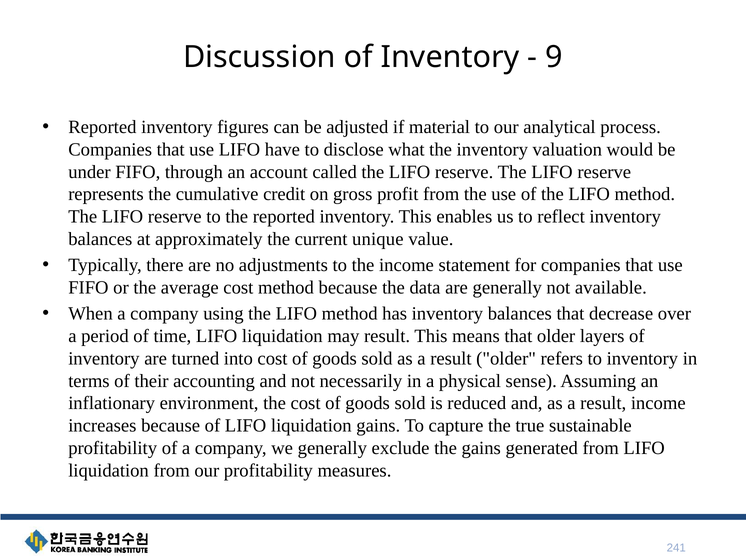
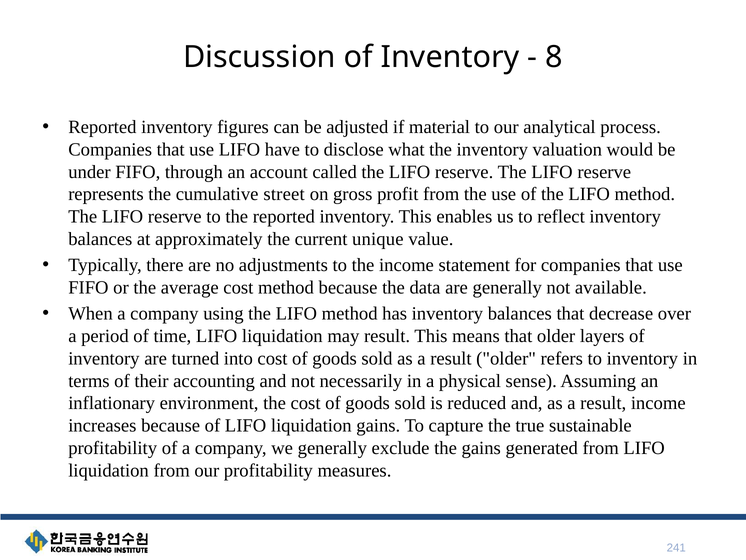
9: 9 -> 8 (554, 57)
credit: credit -> street (284, 194)
